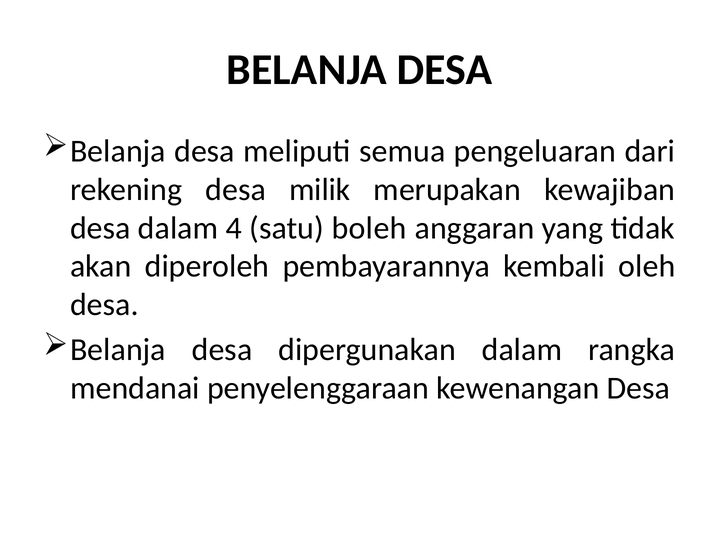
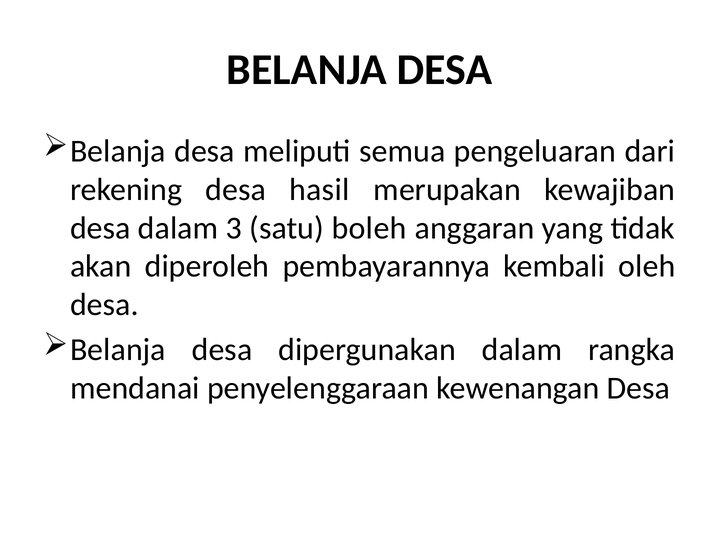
milik: milik -> hasil (319, 189)
4: 4 -> 3 (234, 228)
